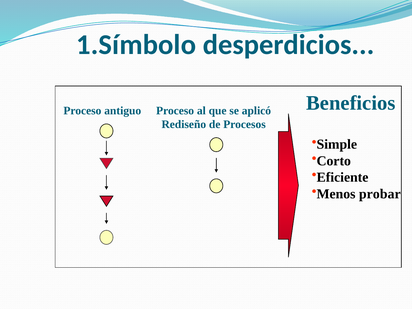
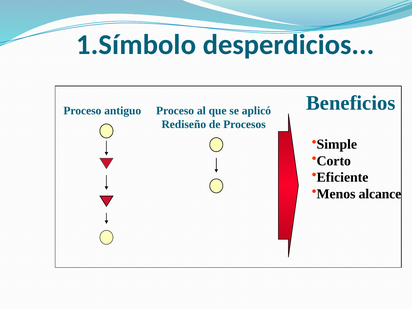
probar: probar -> alcance (380, 194)
